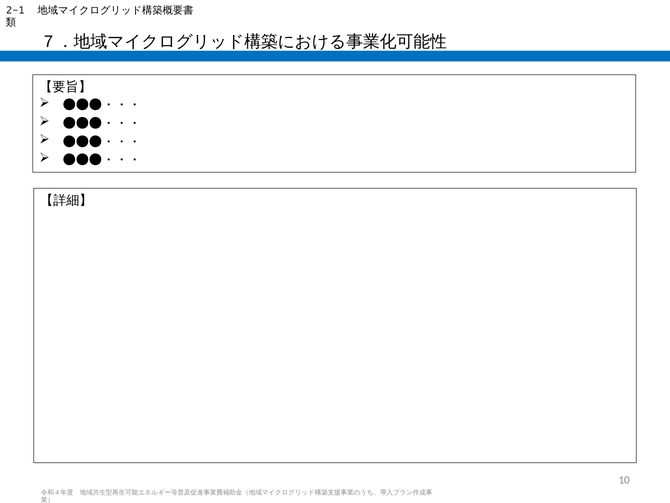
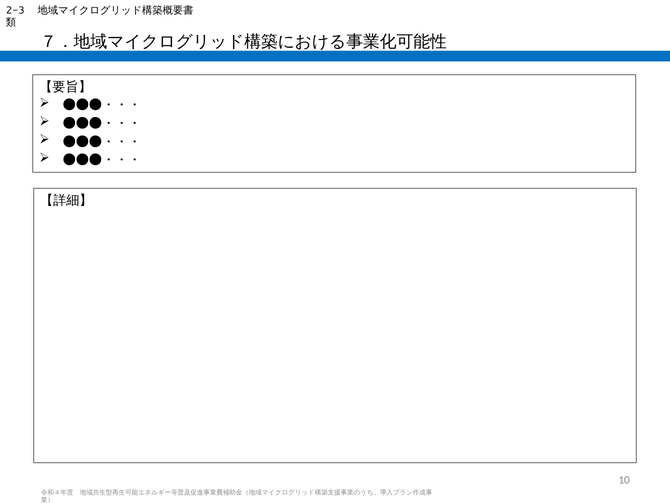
2-1: 2-1 -> 2-3 (15, 10)
